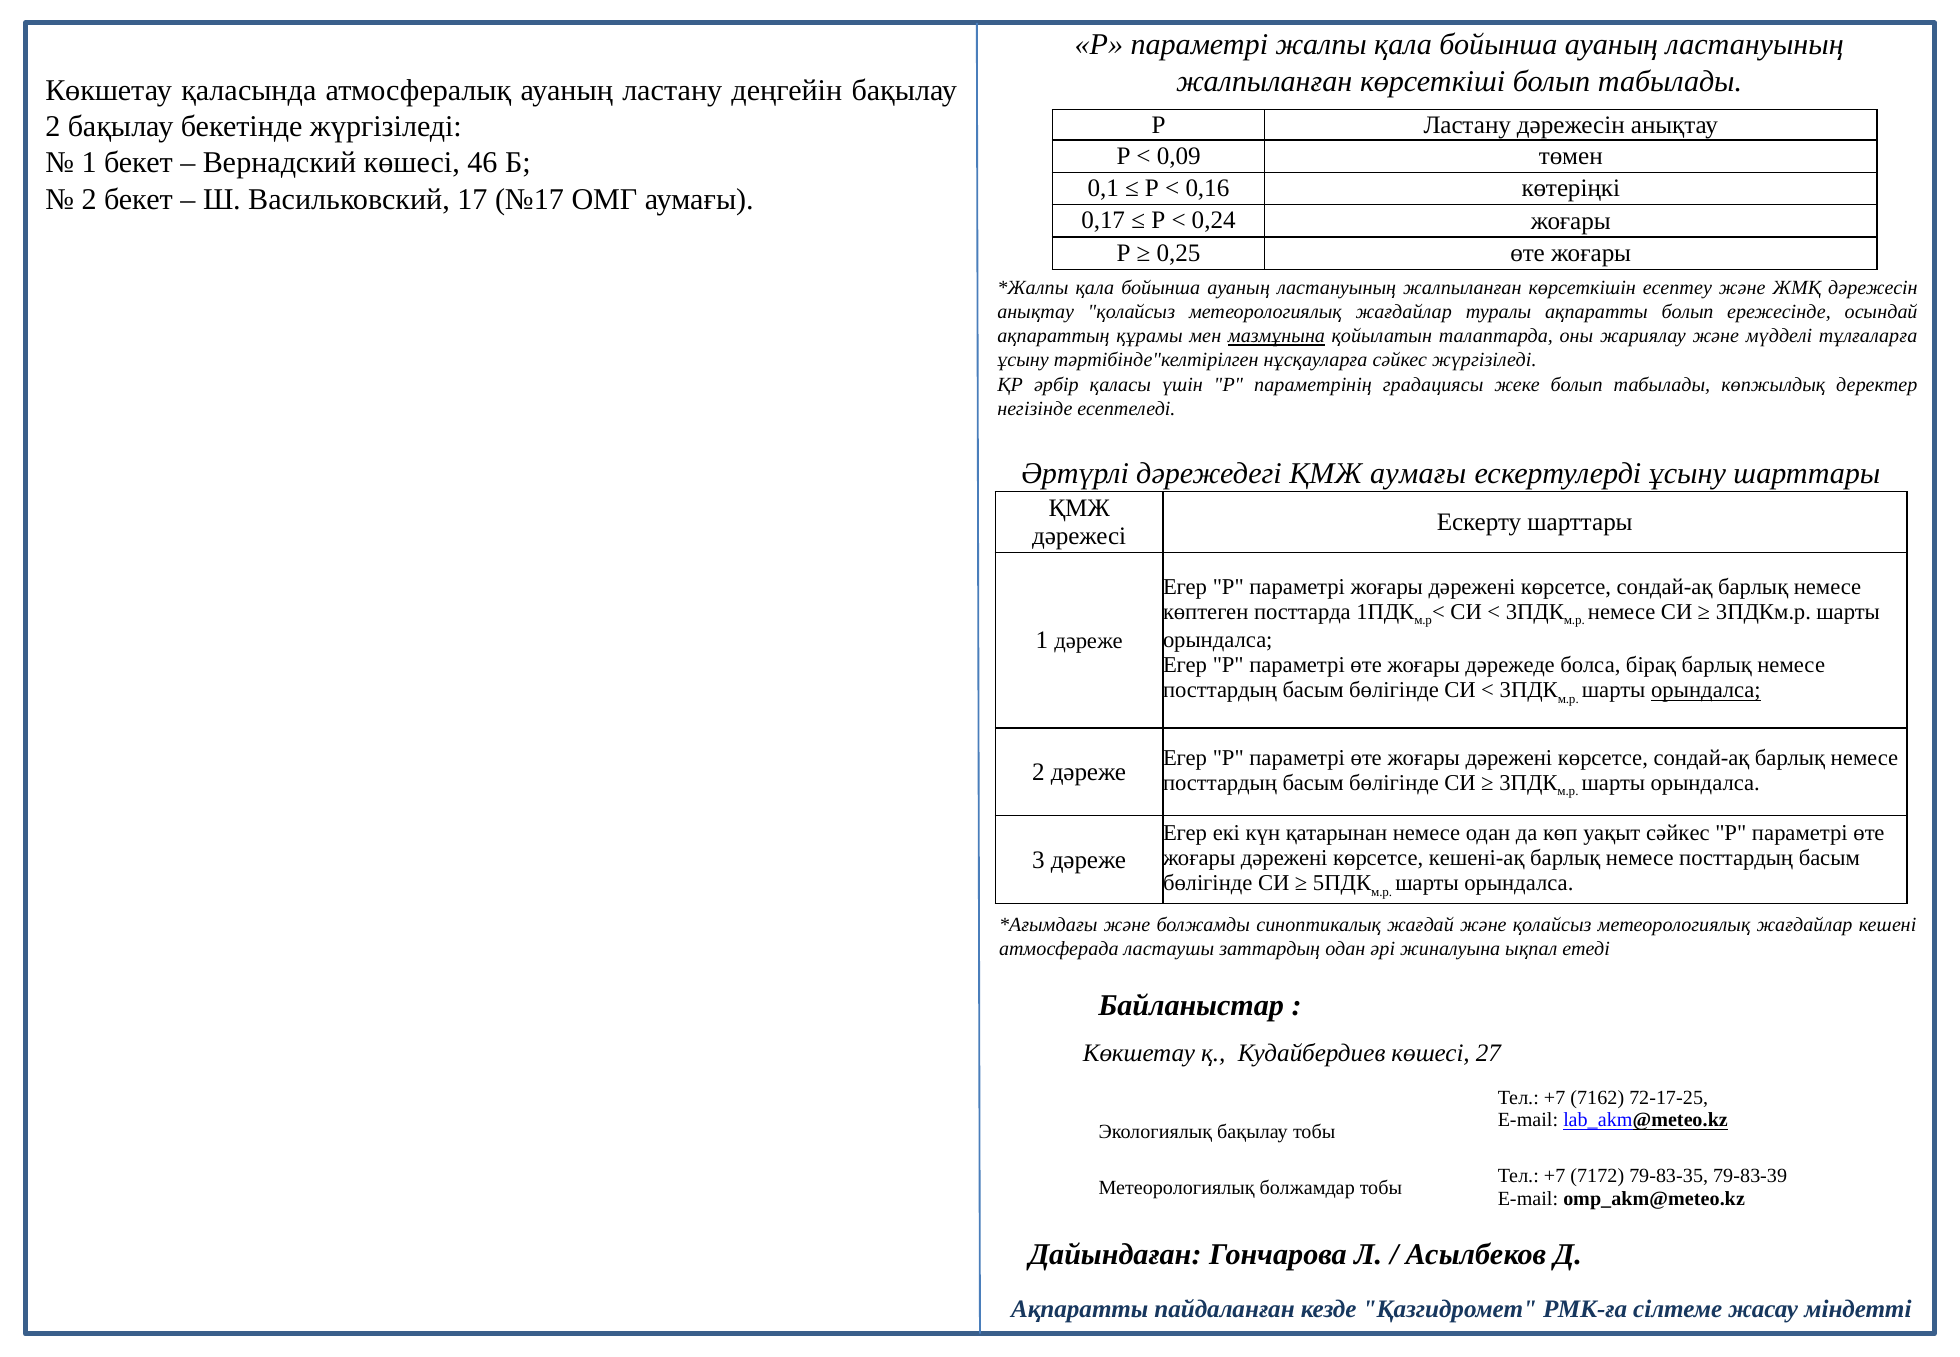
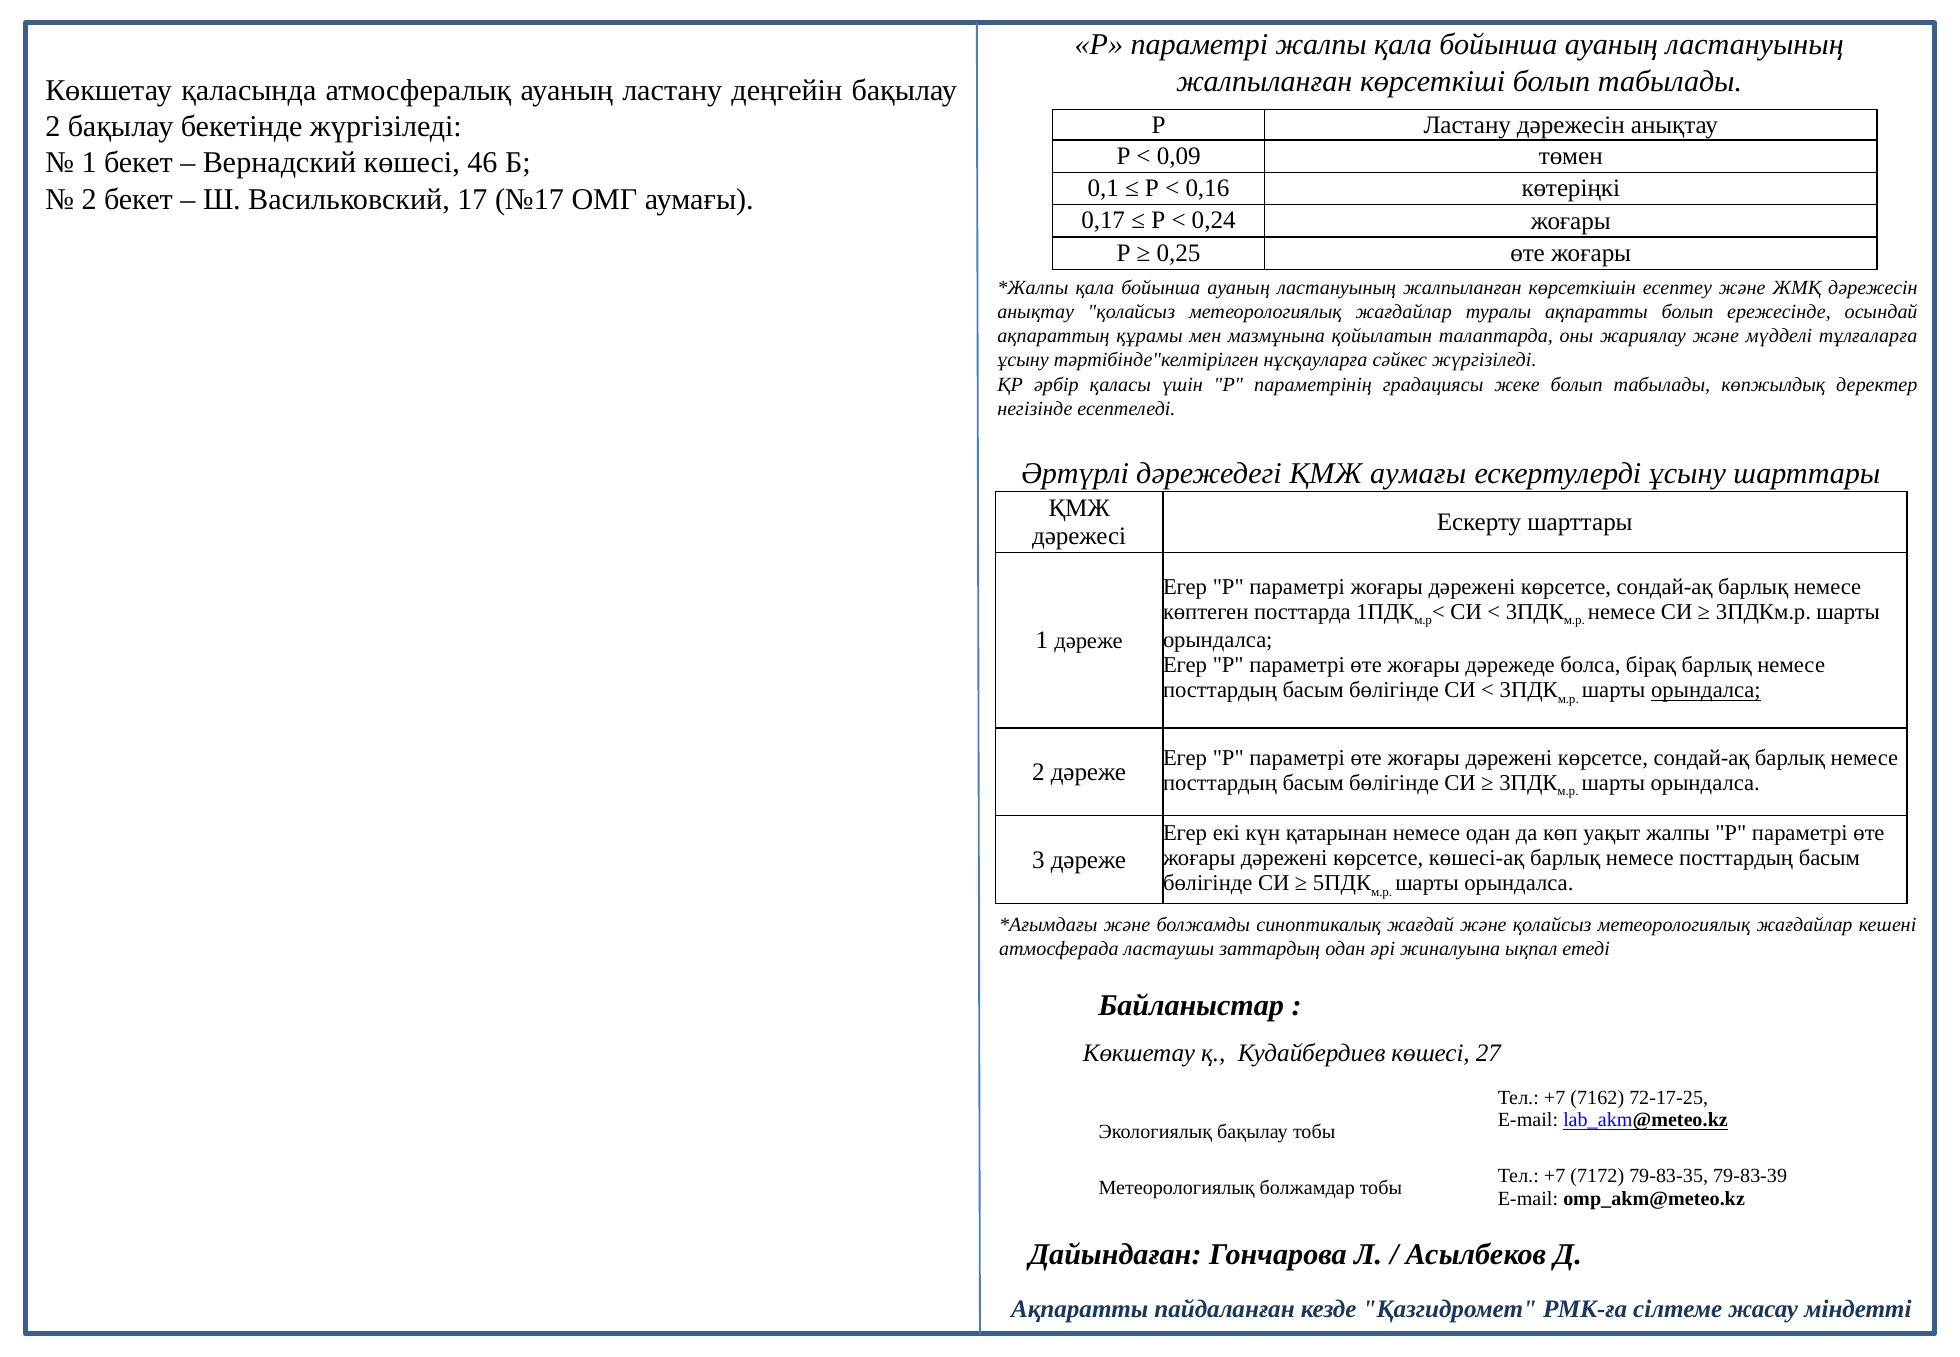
мазмұнына underline: present -> none (1276, 336)
уақыт сәйкес: сәйкес -> жалпы (1678, 833)
кешені-ақ: кешені-ақ -> көшесі-ақ (1477, 858)
